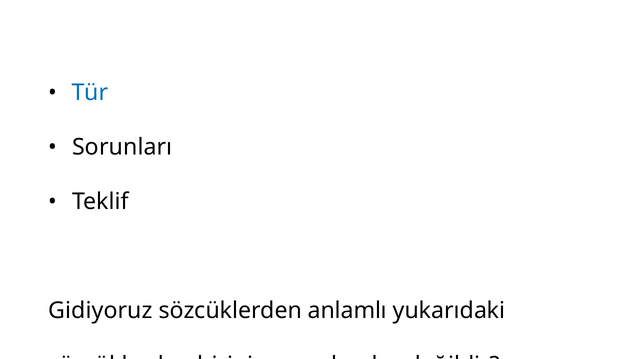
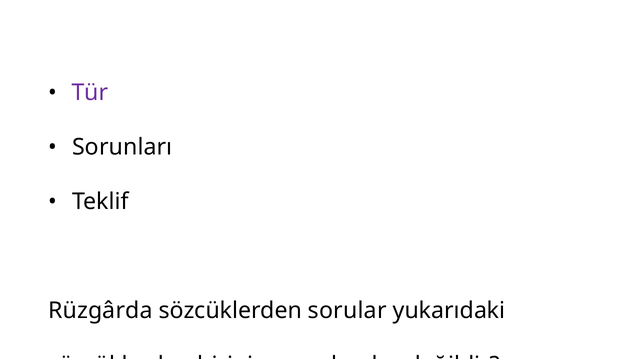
Tür colour: blue -> purple (90, 93)
Gidiyoruz: Gidiyoruz -> Rüzgârda (100, 311)
anlamlı: anlamlı -> sorular (347, 311)
